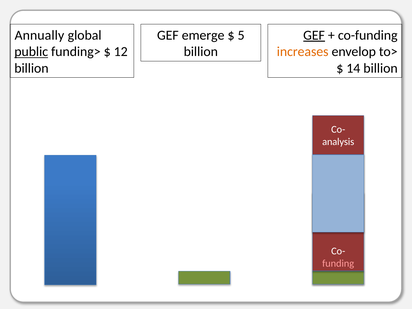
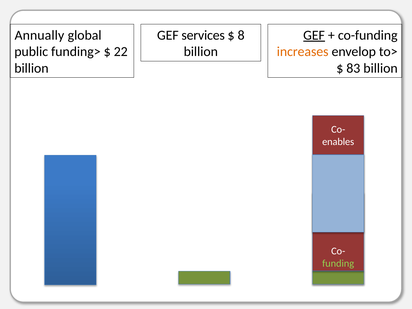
emerge: emerge -> services (203, 35)
5: 5 -> 8 (241, 35)
public underline: present -> none (31, 52)
12: 12 -> 22 (121, 52)
14: 14 -> 83 (353, 68)
analysis: analysis -> enables (338, 142)
funding colour: pink -> light green (338, 263)
